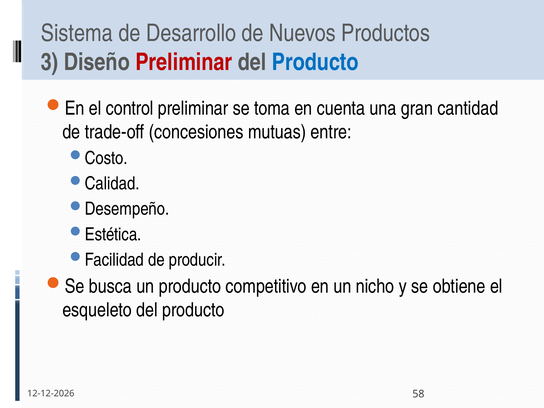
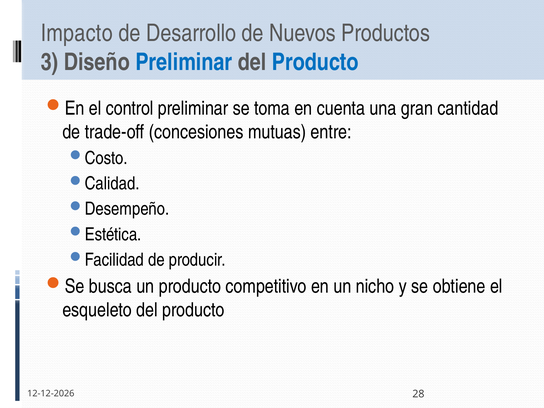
Sistema: Sistema -> Impacto (77, 33)
Preliminar colour: red -> blue (184, 62)
58: 58 -> 28 (418, 394)
